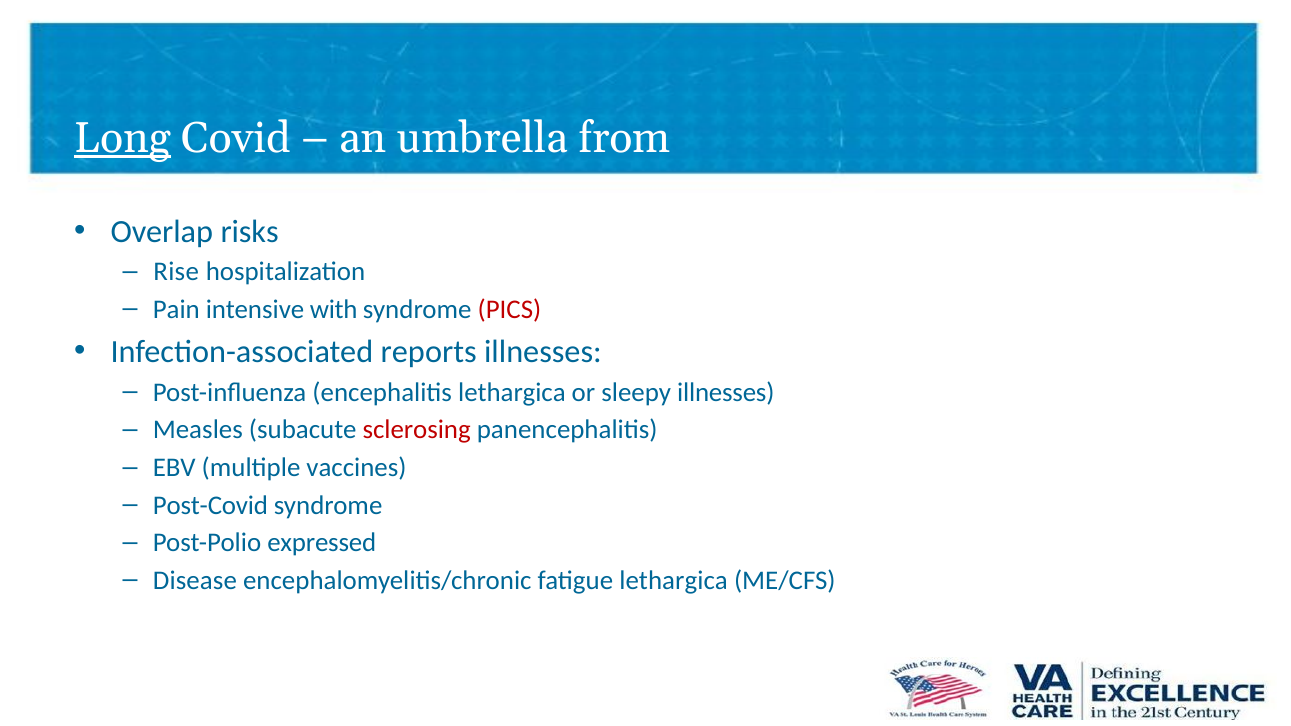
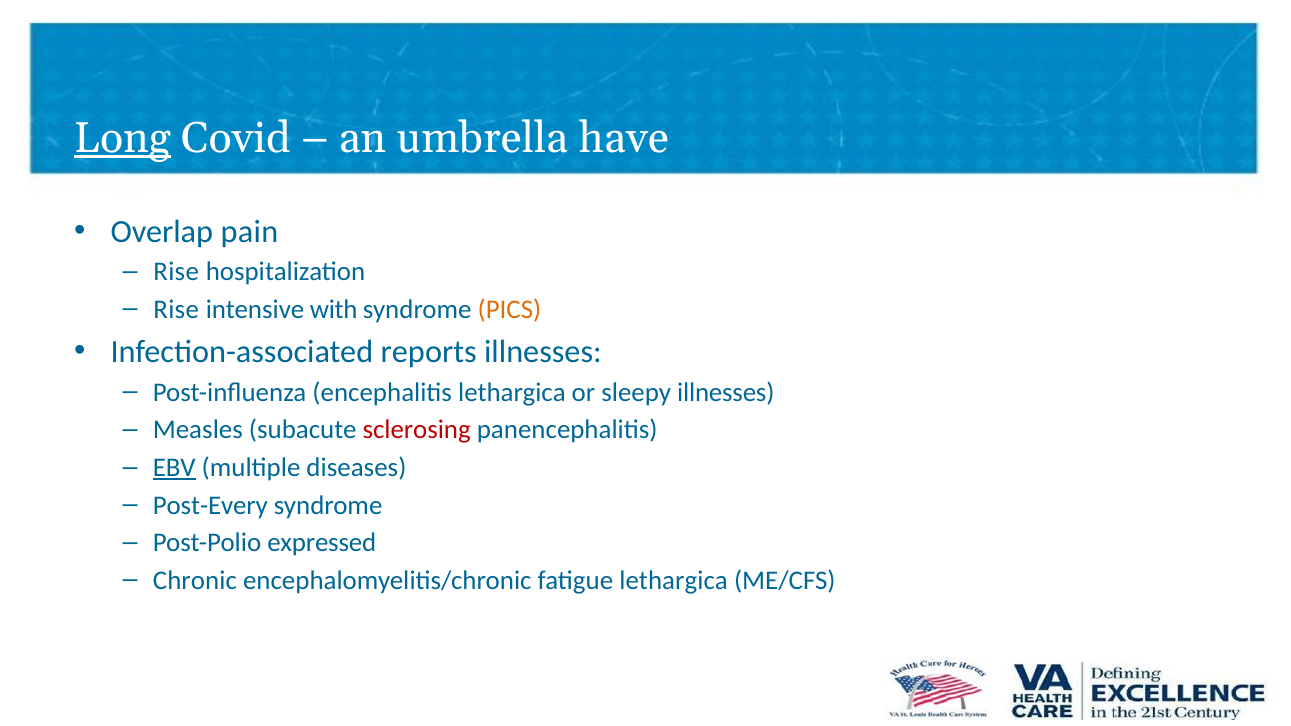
from: from -> have (624, 138)
risks: risks -> pain (249, 231)
Pain: Pain -> Rise (176, 310)
PICS colour: red -> orange (510, 310)
EBV underline: none -> present (174, 468)
vaccines: vaccines -> diseases (356, 468)
Post-Covid: Post-Covid -> Post-Every (210, 505)
Disease: Disease -> Chronic (195, 581)
